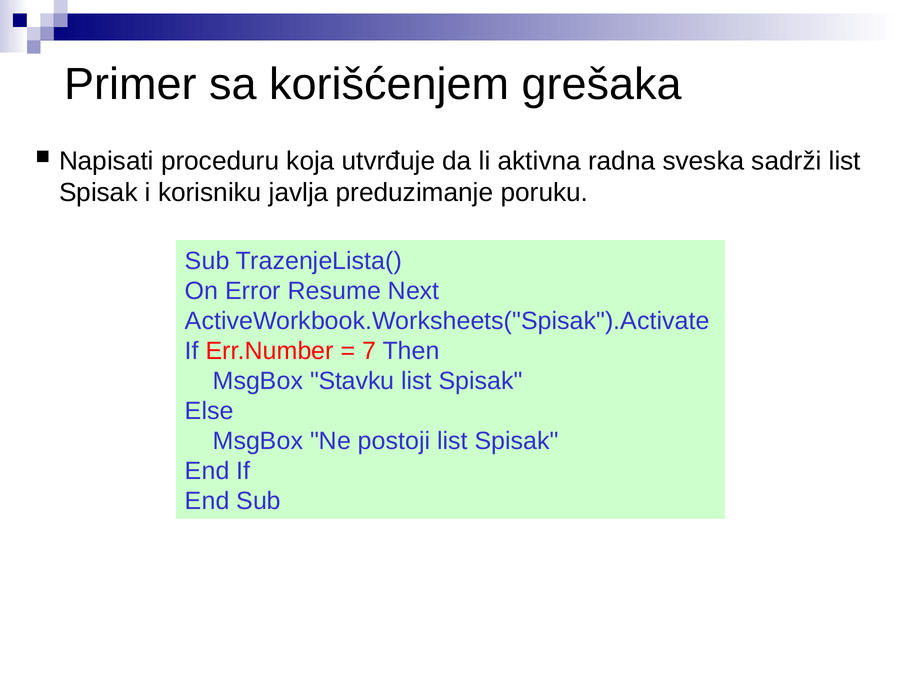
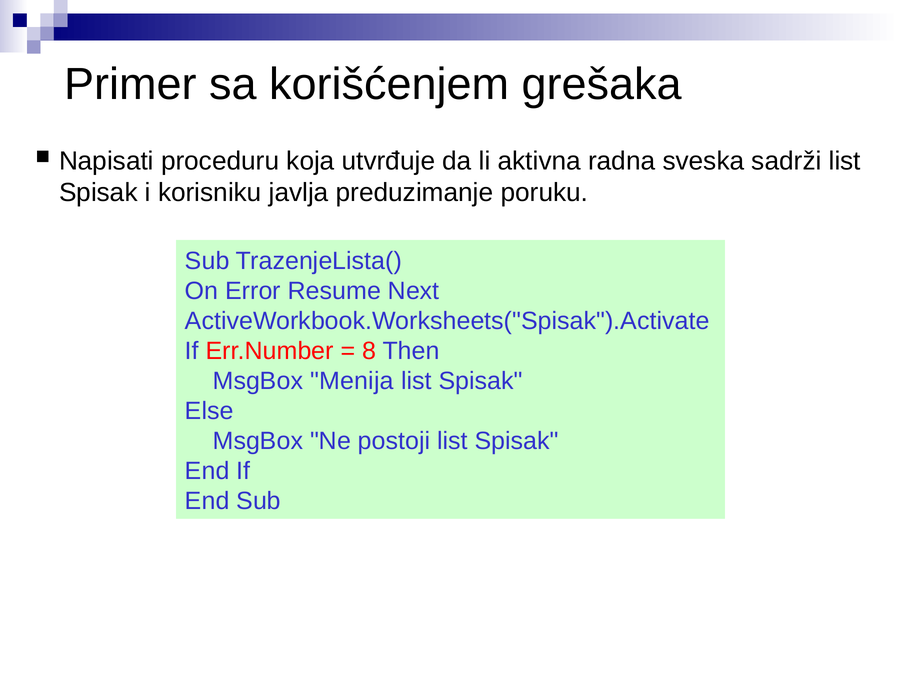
7: 7 -> 8 (369, 351)
Stavku: Stavku -> Menija (352, 381)
